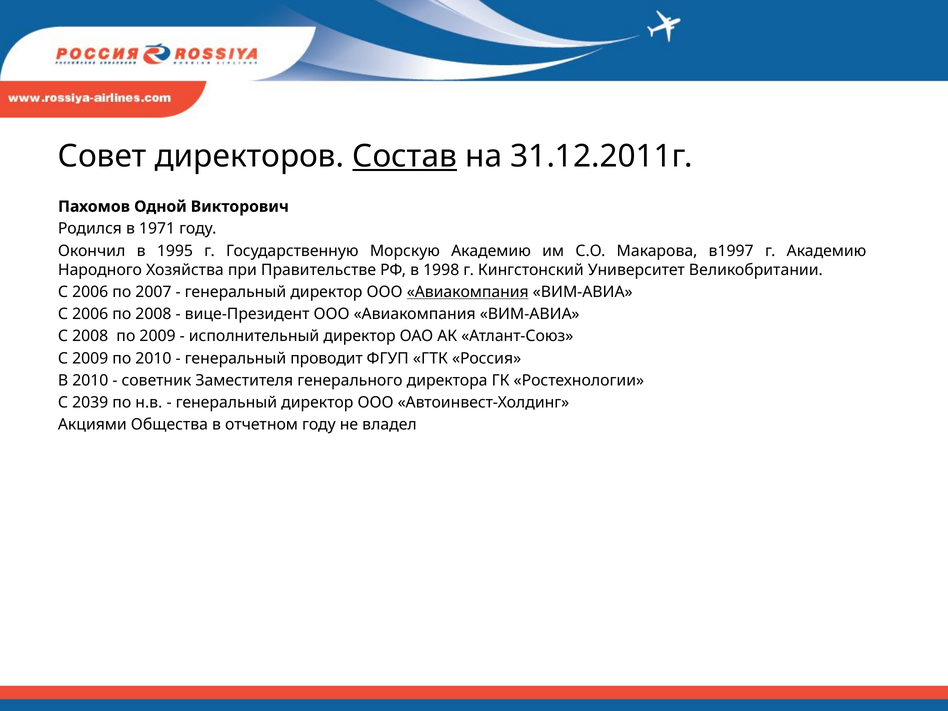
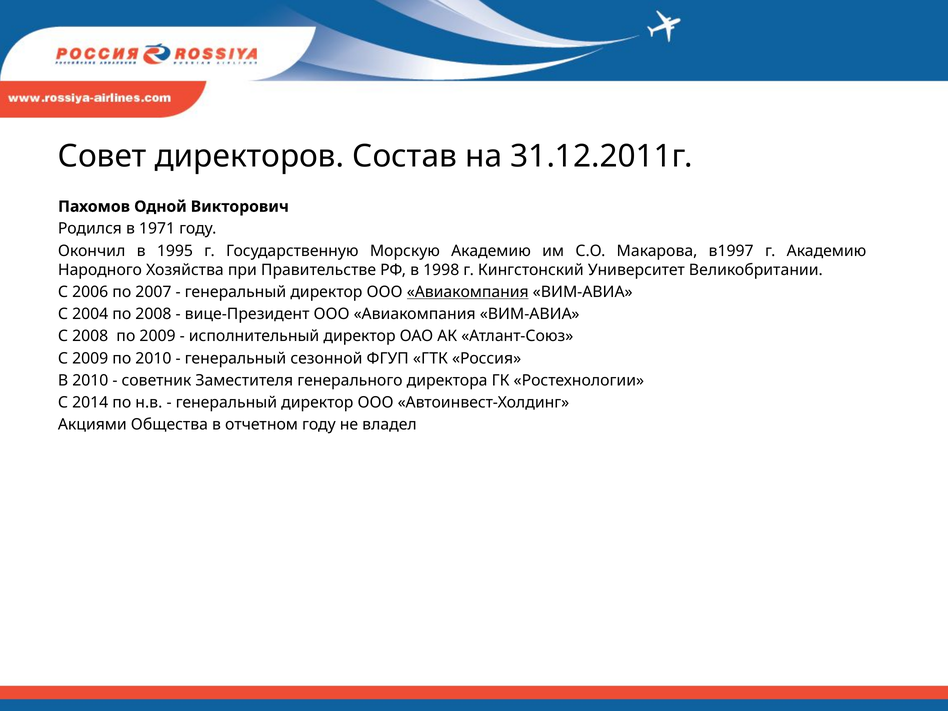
Состав underline: present -> none (405, 156)
2006: 2006 -> 2004 (90, 314)
проводит: проводит -> сезонной (326, 358)
2039: 2039 -> 2014 (90, 403)
